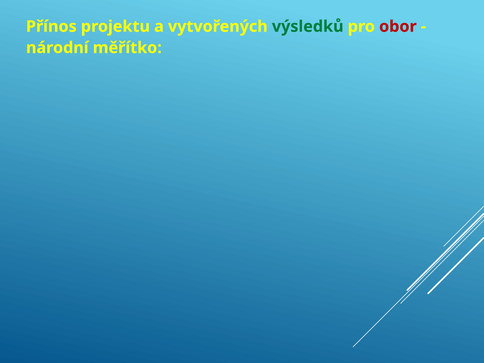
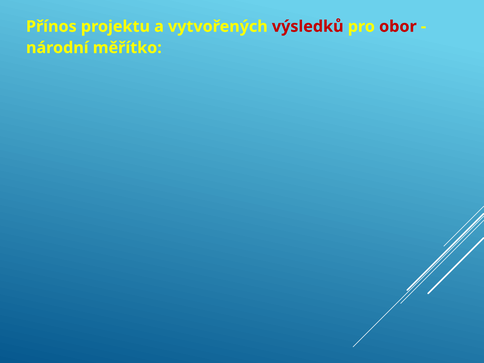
výsledků colour: green -> red (308, 26)
